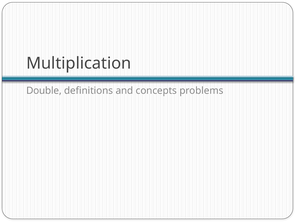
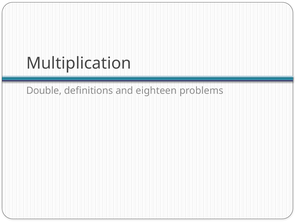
concepts: concepts -> eighteen (156, 90)
